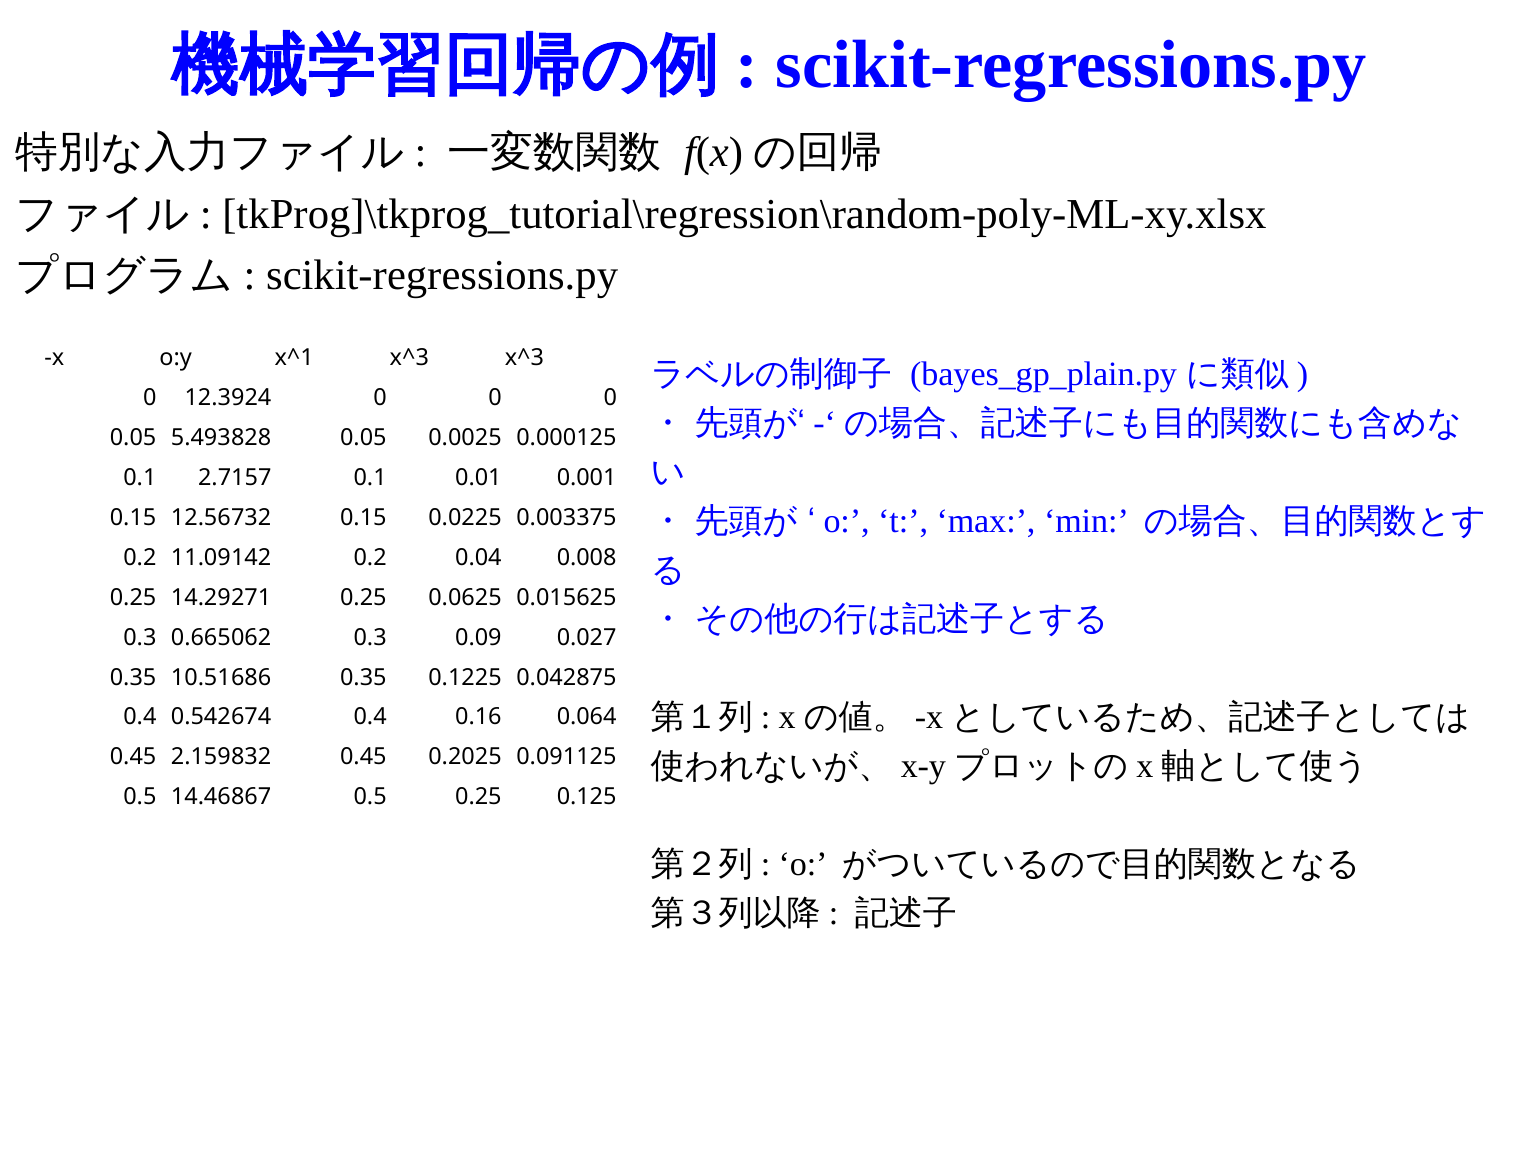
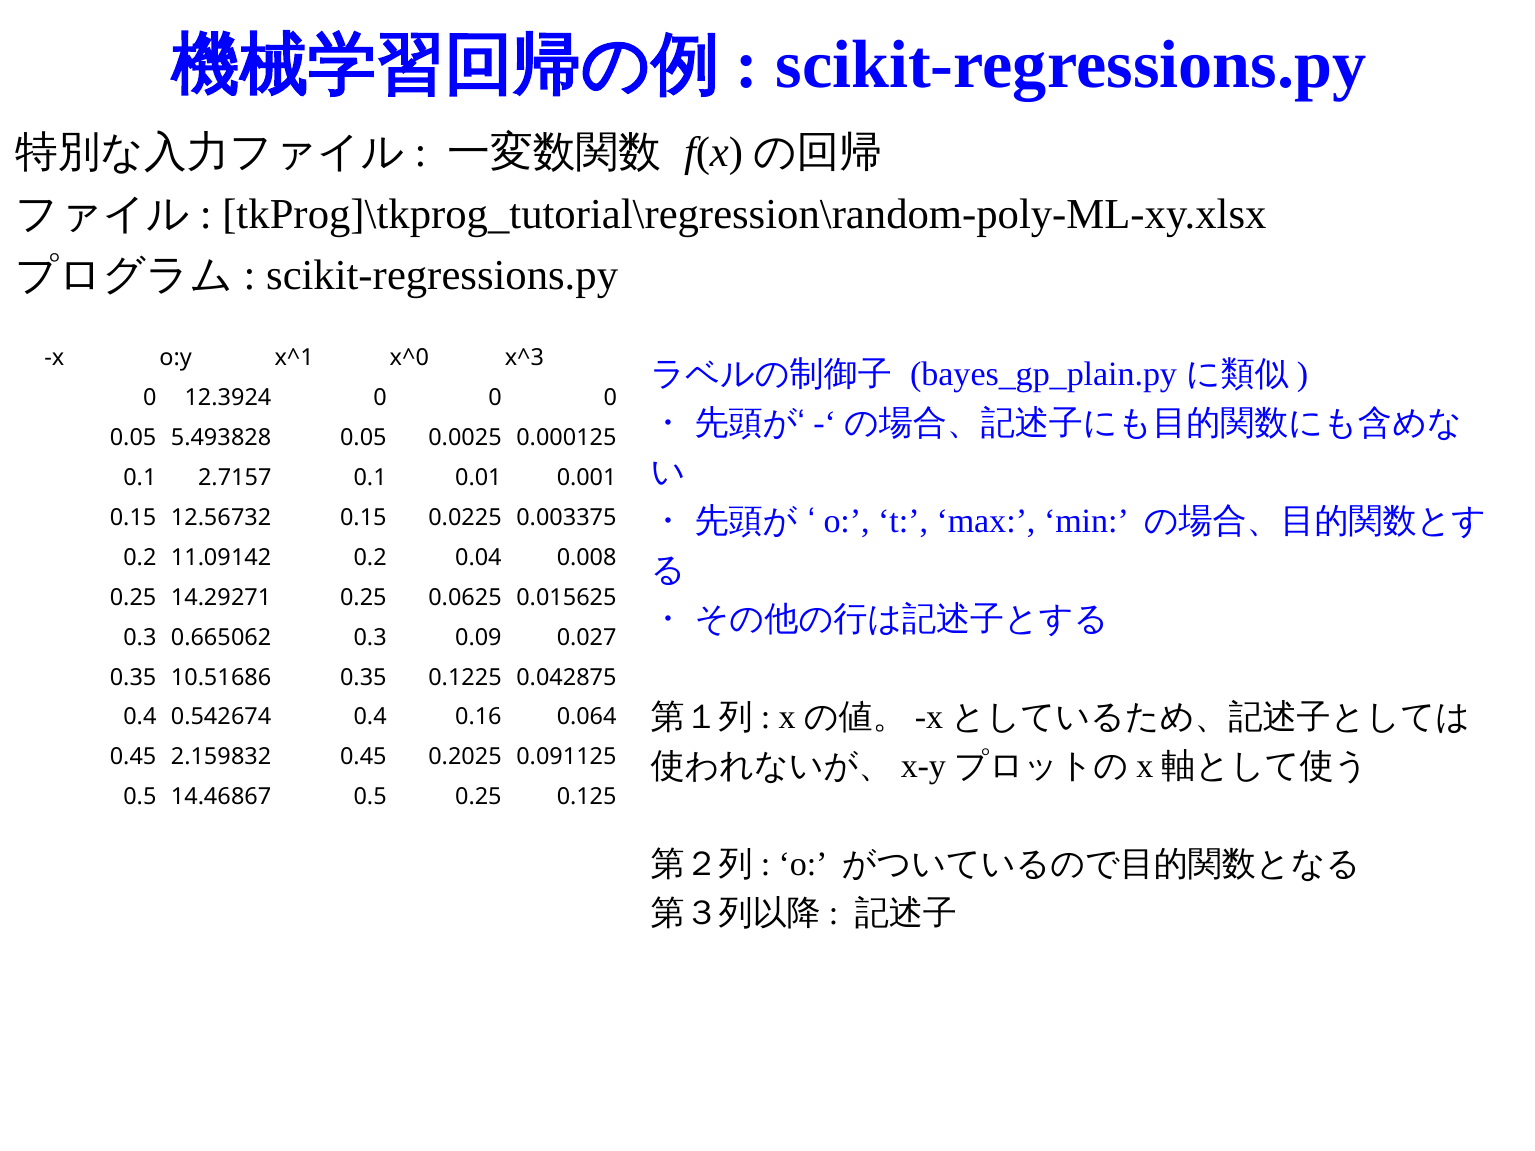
x^1 x^3: x^3 -> x^0 (409, 358)
